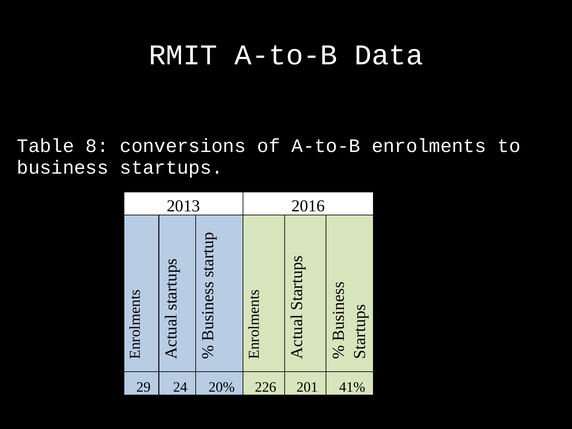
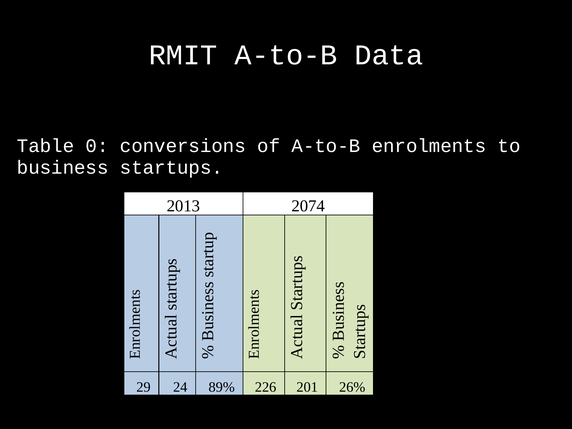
8: 8 -> 0 (97, 146)
2016: 2016 -> 2074 (308, 206)
20%: 20% -> 89% (222, 387)
41%: 41% -> 26% (352, 387)
